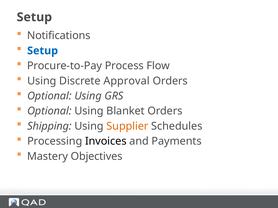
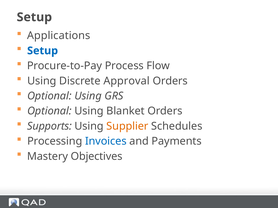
Notifications: Notifications -> Applications (59, 36)
Shipping: Shipping -> Supports (49, 126)
Invoices colour: black -> blue (106, 142)
